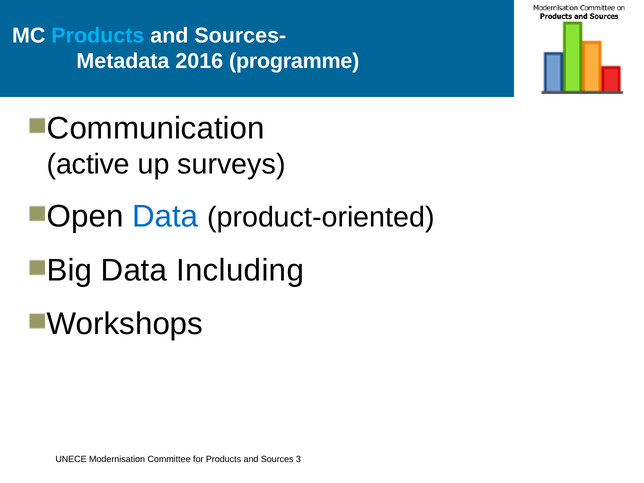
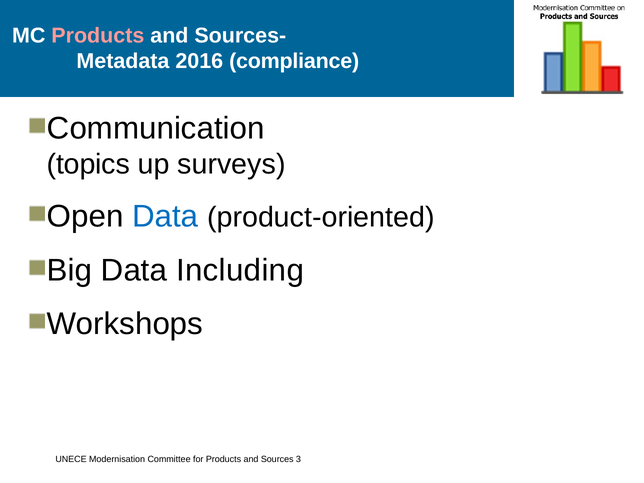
Products colour: light blue -> pink (98, 35)
programme: programme -> compliance (294, 61)
active: active -> topics (88, 164)
